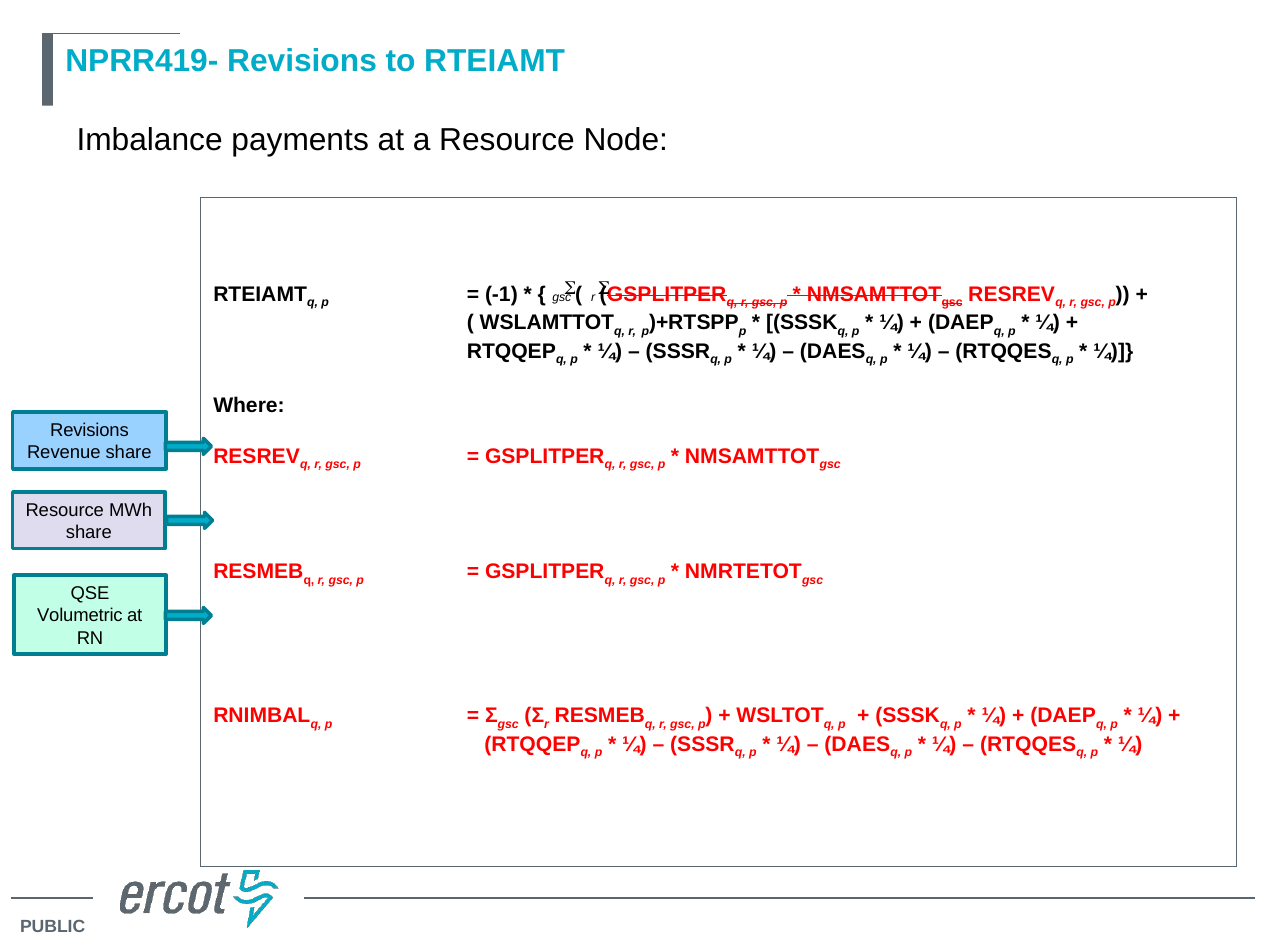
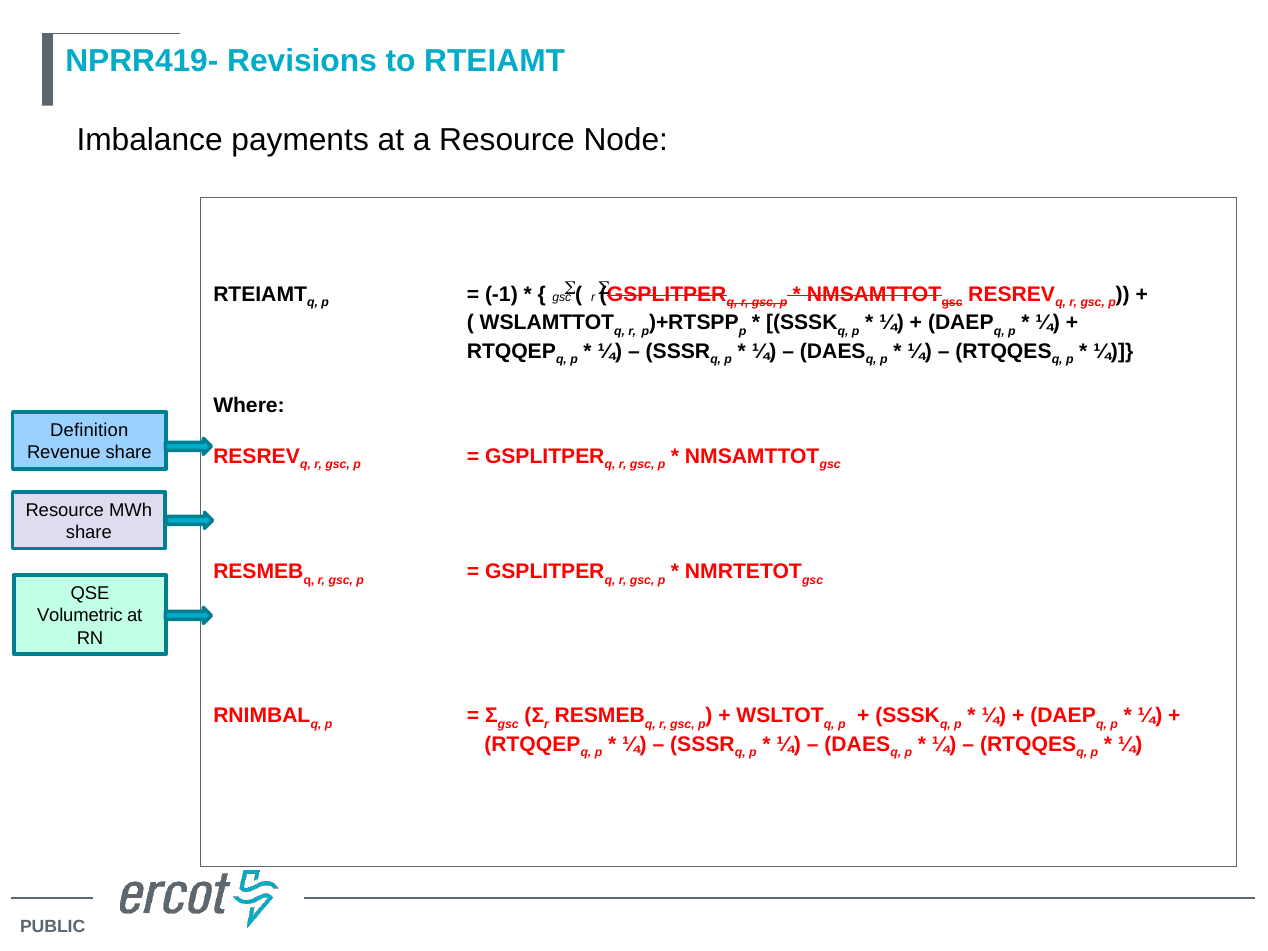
Revisions: Revisions -> Definition (89, 431)
